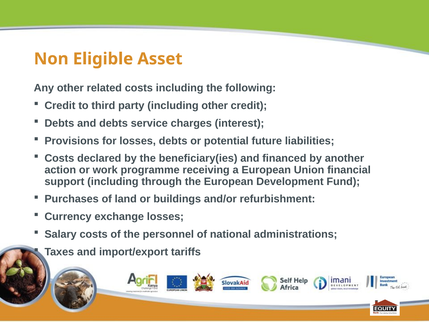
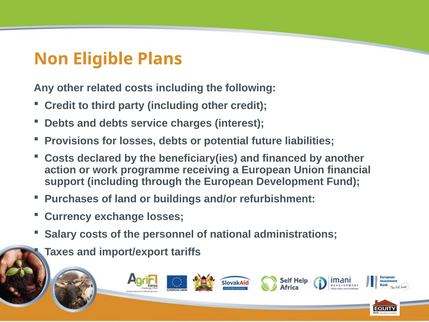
Asset: Asset -> Plans (160, 59)
